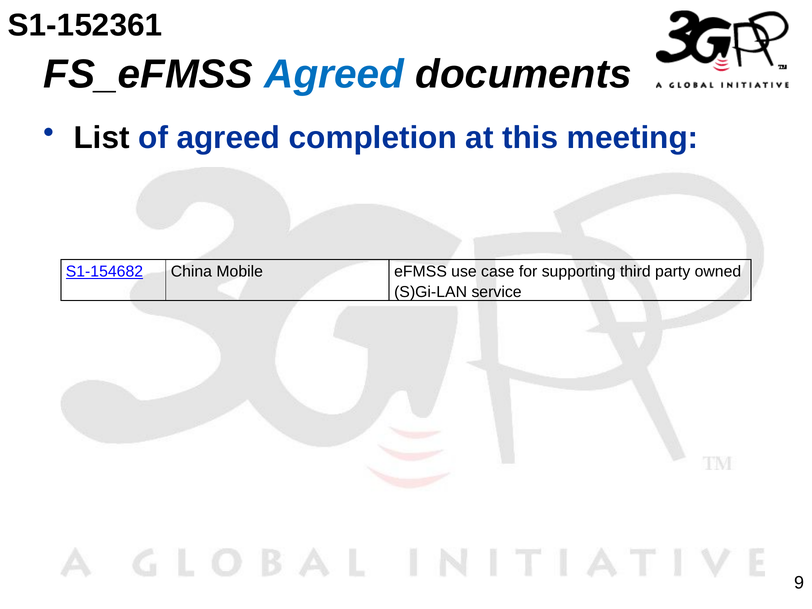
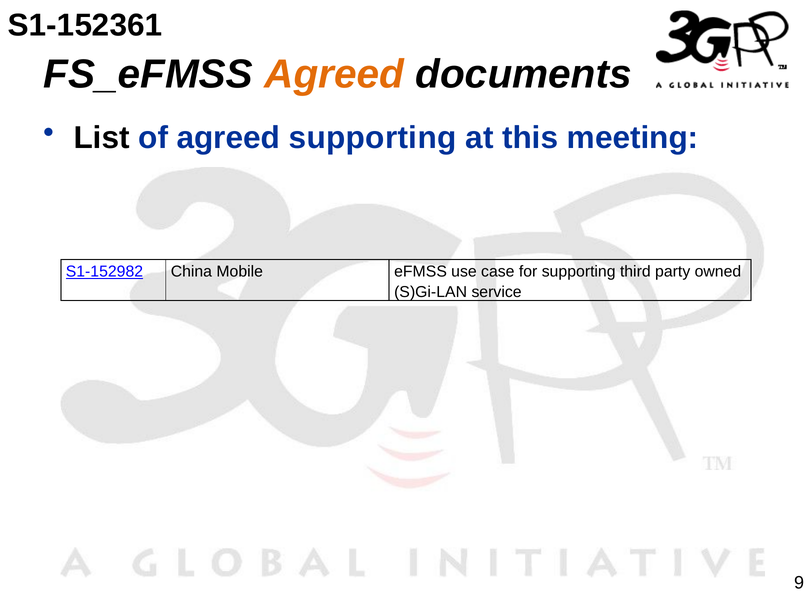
Agreed colour: blue -> orange (334, 74)
agreed completion: completion -> supporting (373, 138)
S1-154682: S1-154682 -> S1-152982 (104, 271)
